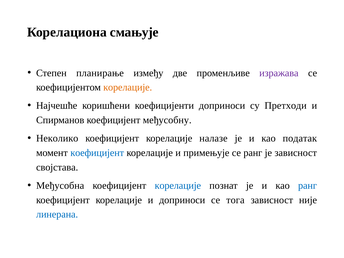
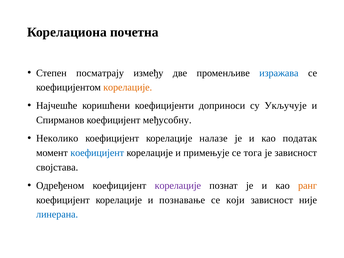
смањује: смањује -> почетна (134, 32)
планирање: планирање -> посматрају (100, 73)
изражава colour: purple -> blue (279, 73)
Претходи: Претходи -> Укључује (286, 106)
се ранг: ранг -> тога (253, 153)
Међусобна: Међусобна -> Одређеном (60, 186)
корелације colour: blue -> purple (178, 186)
ранг colour: blue -> orange (308, 186)
и доприноси: доприноси -> познавање (182, 200)
тога: тога -> који (235, 200)
